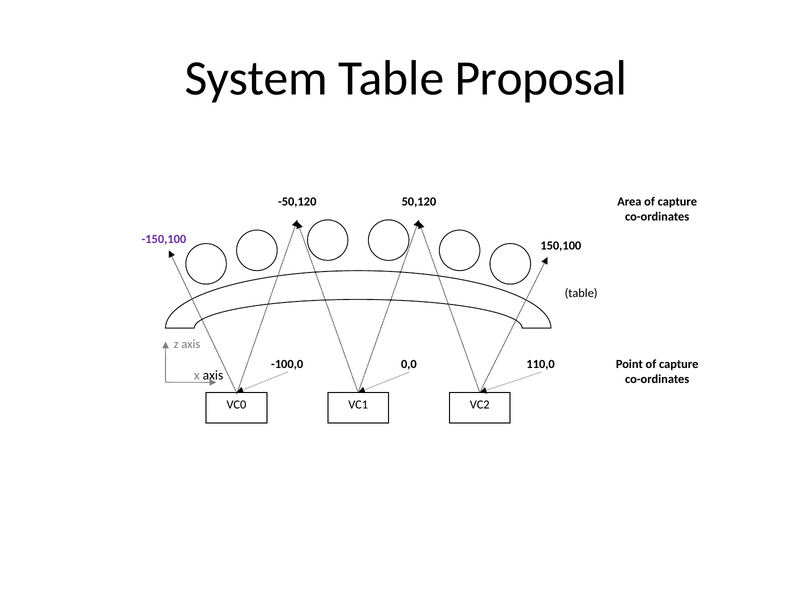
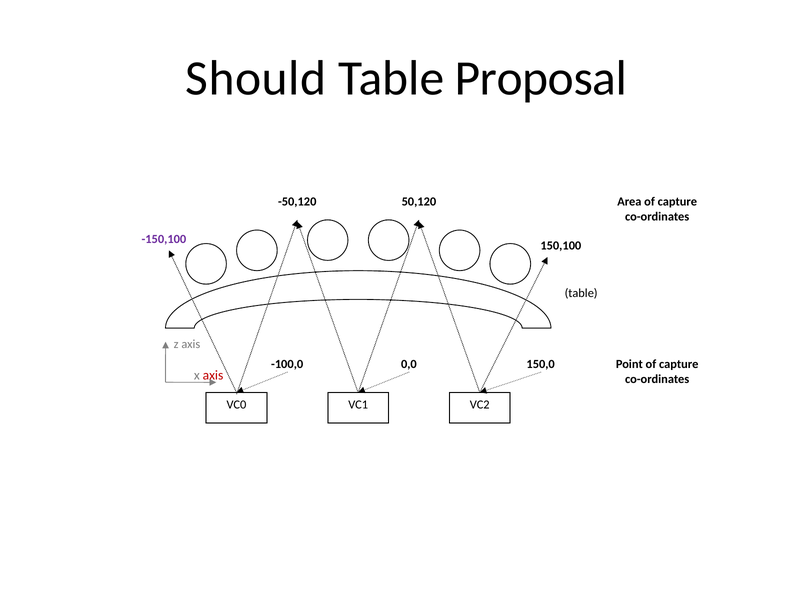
System: System -> Should (256, 79)
110,0: 110,0 -> 150,0 (541, 364)
axis colour: black -> red (213, 375)
